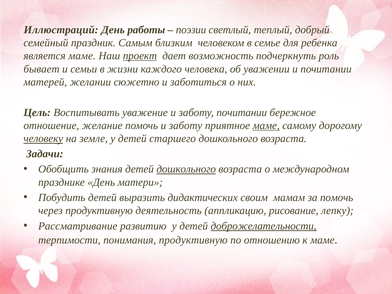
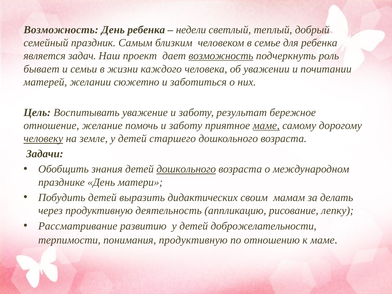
Иллюстраций: Иллюстраций -> Возможность (61, 30)
День работы: работы -> ребенка (146, 30)
поэзии: поэзии -> недели (191, 30)
является маме: маме -> задач (82, 56)
проект underline: present -> none (140, 56)
возможность underline: none -> present (221, 56)
заботу почитании: почитании -> результат (242, 112)
за помочь: помочь -> делать (337, 197)
доброжелательности underline: present -> none (264, 226)
